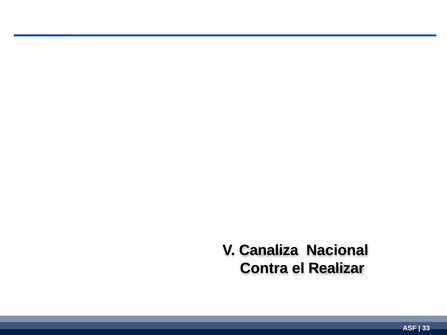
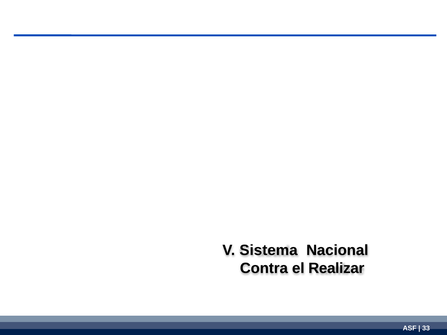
Canaliza: Canaliza -> Sistema (269, 251)
